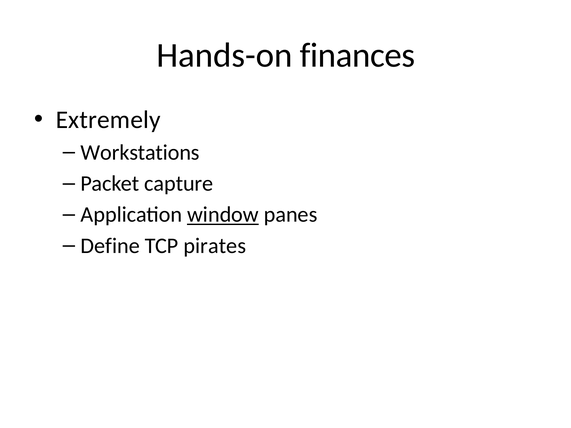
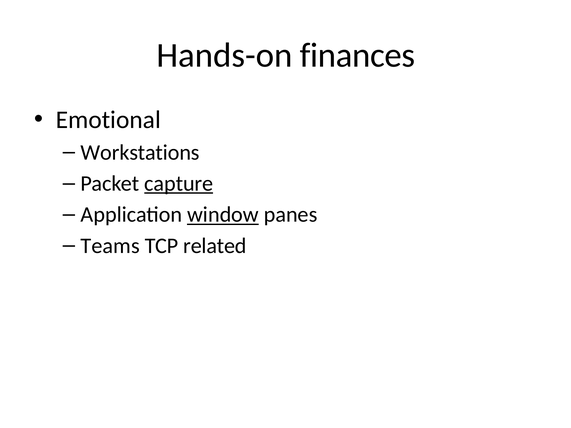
Extremely: Extremely -> Emotional (108, 120)
capture underline: none -> present (179, 184)
Define: Define -> Teams (110, 246)
pirates: pirates -> related (215, 246)
